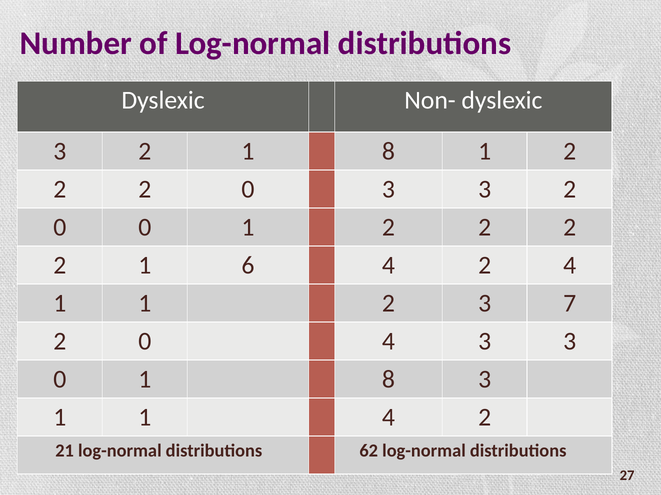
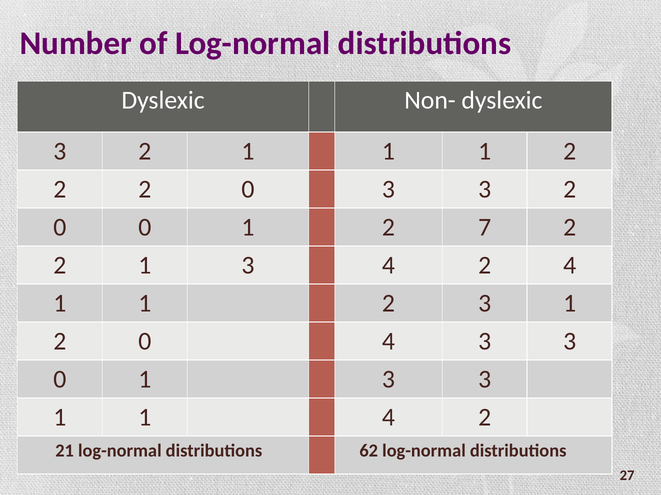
2 1 8: 8 -> 1 (388, 152)
0 1 2 2: 2 -> 7 (485, 228)
2 1 6: 6 -> 3 (248, 266)
2 3 7: 7 -> 1 (570, 304)
0 1 8: 8 -> 3 (388, 380)
